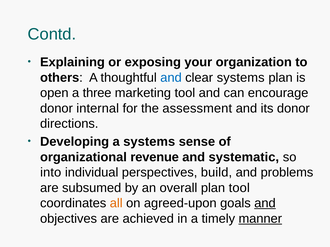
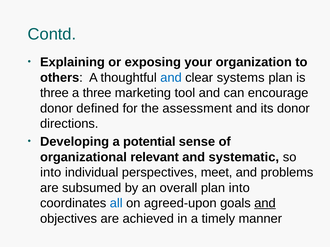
open: open -> three (54, 93)
internal: internal -> defined (98, 109)
a systems: systems -> potential (149, 142)
revenue: revenue -> relevant (155, 157)
build: build -> meet (217, 173)
plan tool: tool -> into (239, 188)
all colour: orange -> blue (116, 204)
manner underline: present -> none (260, 219)
